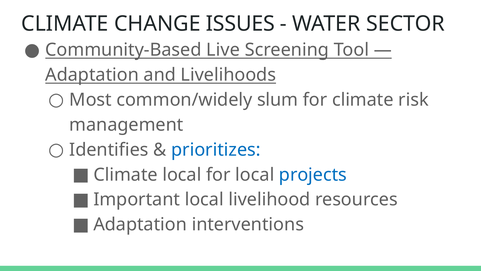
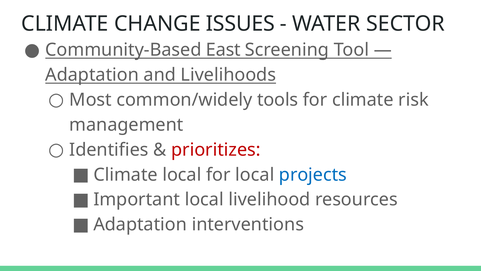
Live: Live -> East (223, 50)
slum: slum -> tools (278, 100)
prioritizes colour: blue -> red (216, 150)
